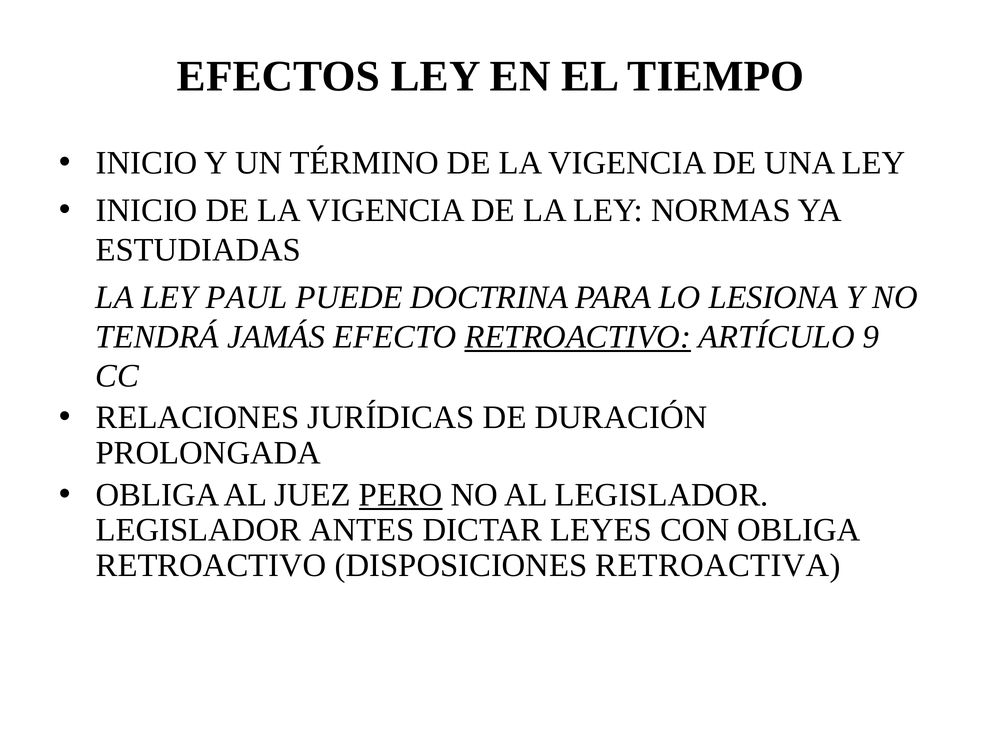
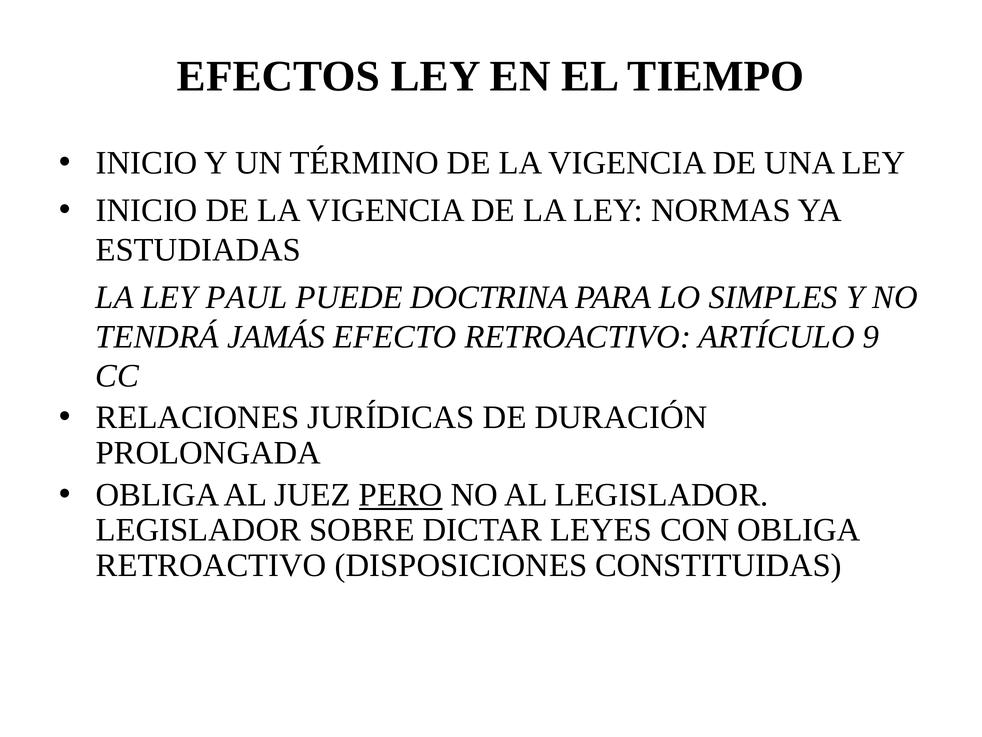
LESIONA: LESIONA -> SIMPLES (773, 297)
RETROACTIVO underline: present -> none (578, 337)
ANTES: ANTES -> SOBRE (362, 530)
RETROACTIVA: RETROACTIVA -> CONSTITUIDAS (718, 565)
